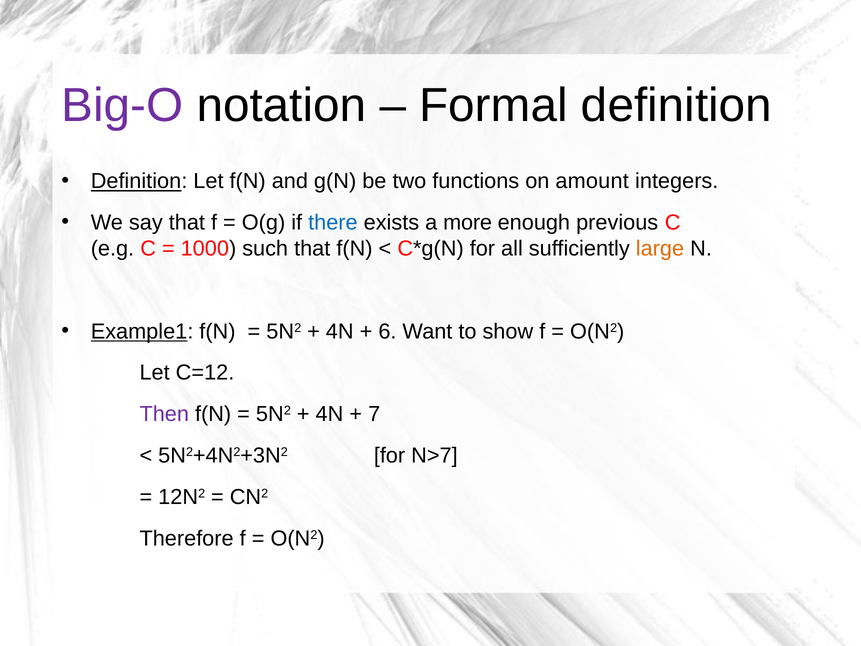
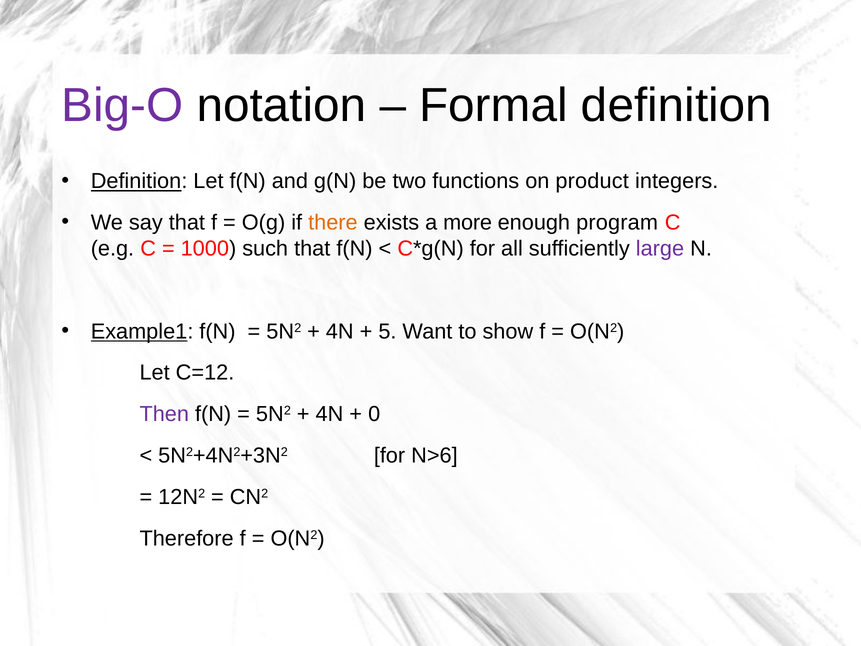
amount: amount -> product (592, 181)
there colour: blue -> orange (333, 222)
previous: previous -> program (617, 222)
large colour: orange -> purple (660, 248)
6: 6 -> 5 (387, 331)
7: 7 -> 0 (374, 414)
N>7: N>7 -> N>6 (434, 455)
